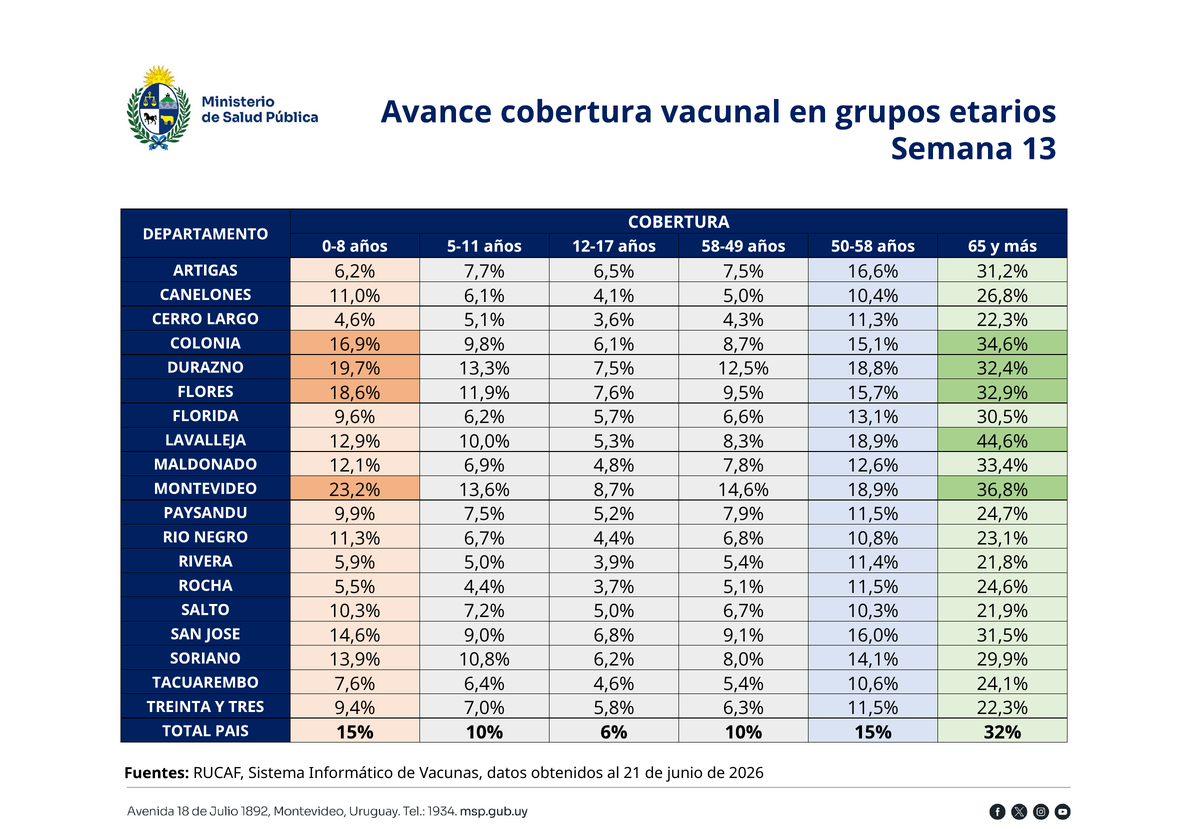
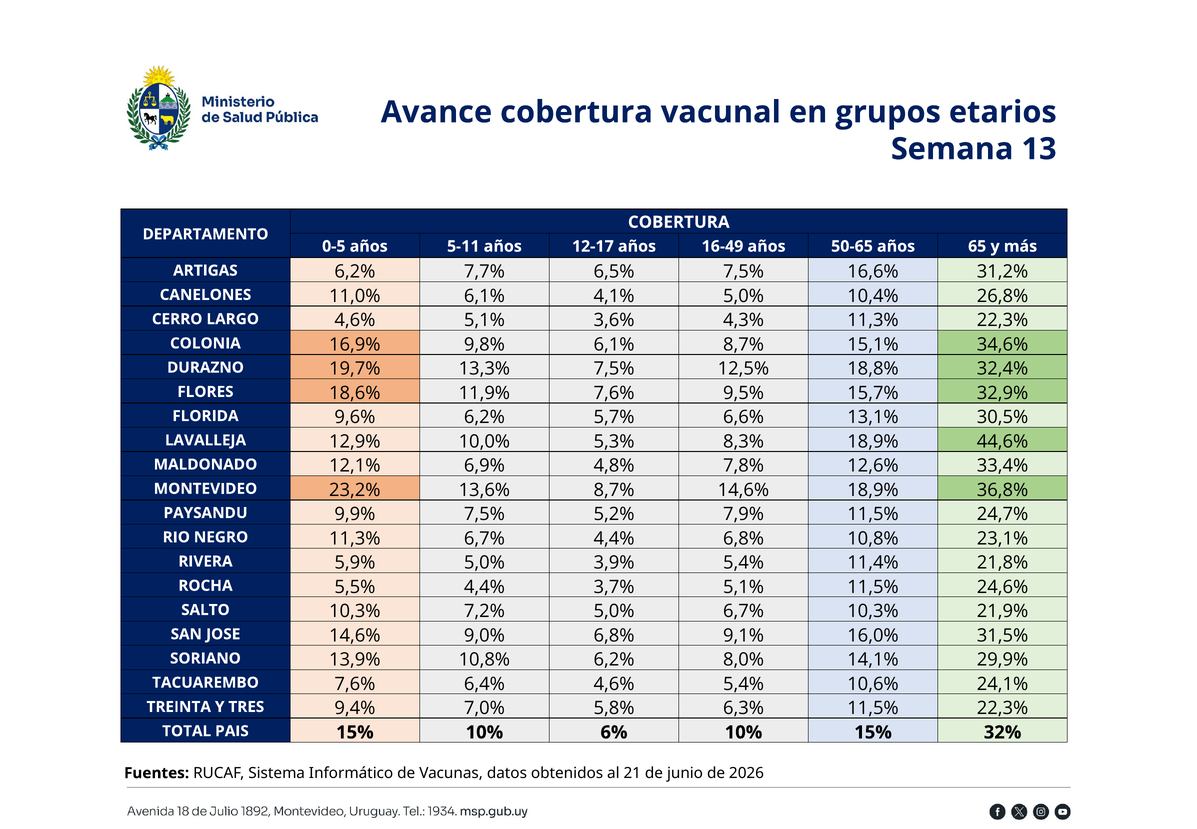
0-8: 0-8 -> 0-5 (334, 246)
58-49: 58-49 -> 16-49 (722, 246)
50-58: 50-58 -> 50-65 (852, 246)
